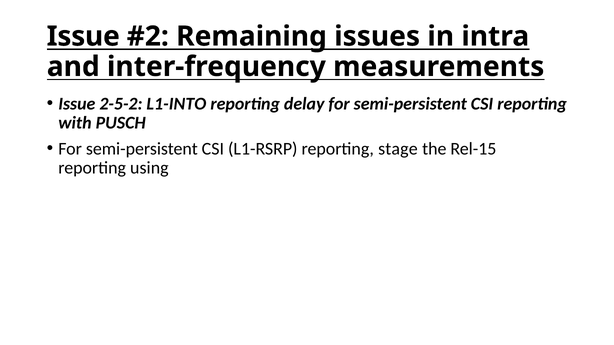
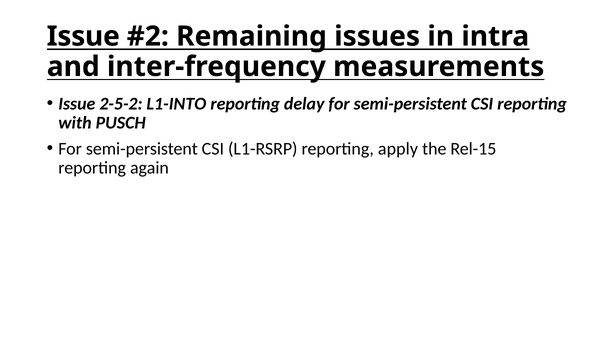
stage: stage -> apply (398, 149)
using: using -> again (149, 168)
